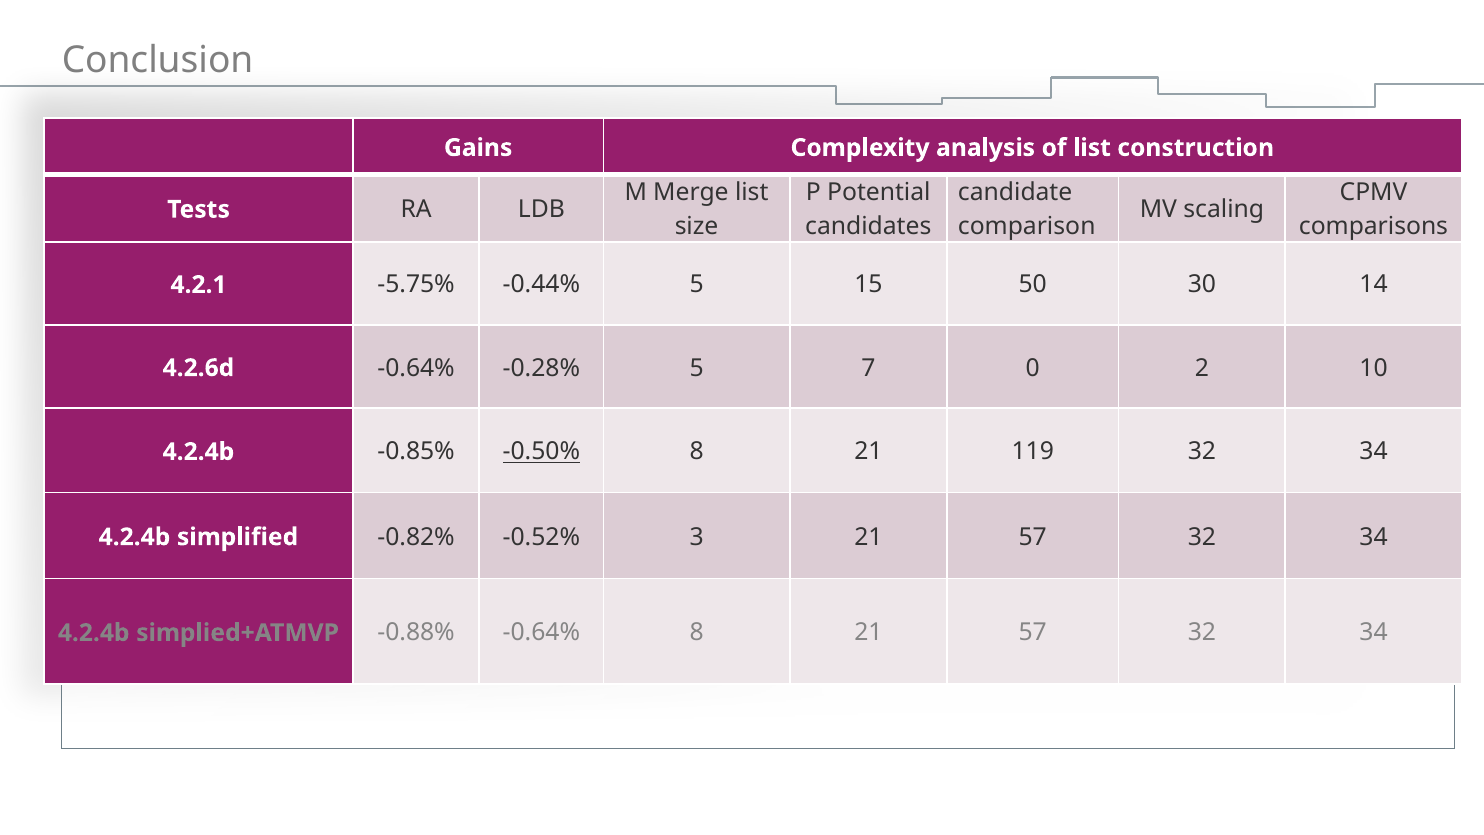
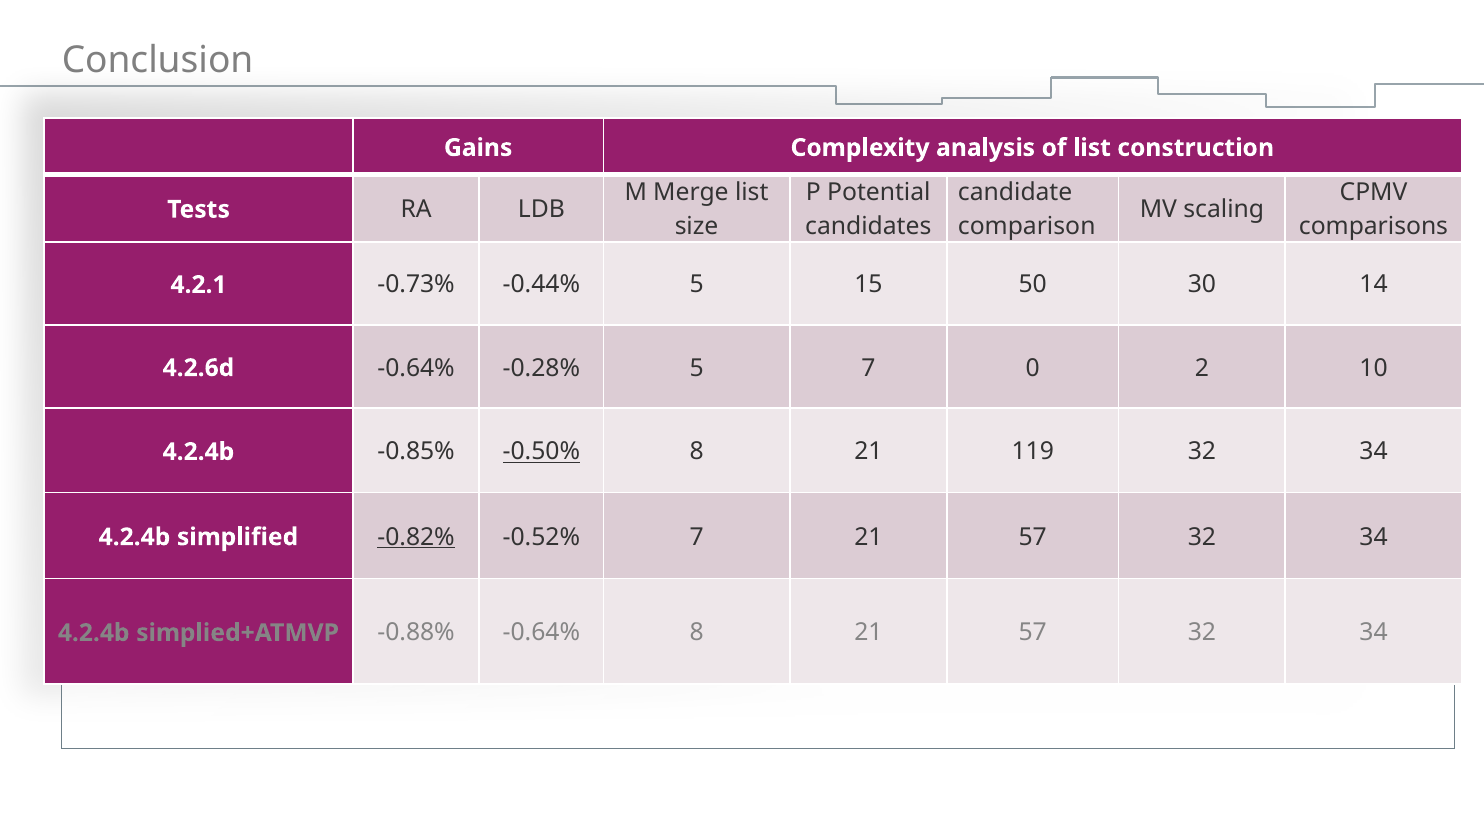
-5.75%: -5.75% -> -0.73% (416, 285)
-0.82% underline: none -> present (416, 537)
-0.52% 3: 3 -> 7 (697, 537)
